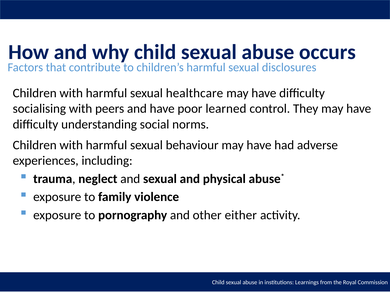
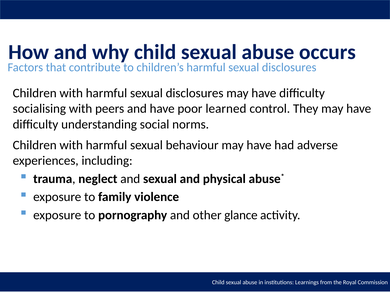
with harmful sexual healthcare: healthcare -> disclosures (195, 93)
either: either -> glance (241, 215)
